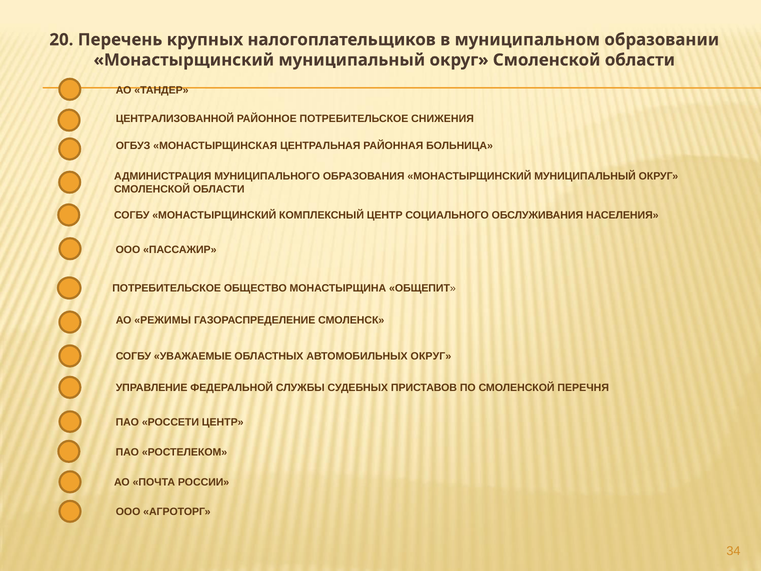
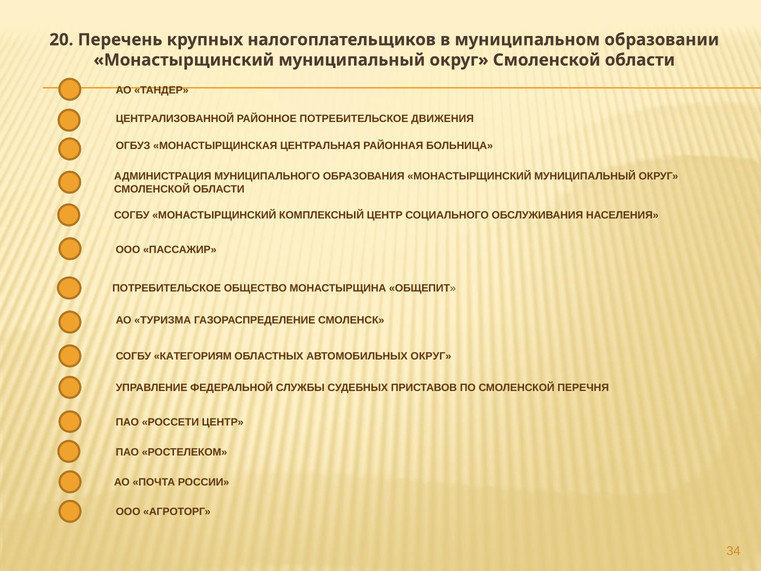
СНИЖЕНИЯ: СНИЖЕНИЯ -> ДВИЖЕНИЯ (443, 119)
РЕЖИМЫ: РЕЖИМЫ -> ТУРИЗМА (163, 320)
УВАЖАЕМЫЕ: УВАЖАЕМЫЕ -> КАТЕГОРИЯМ (193, 356)
